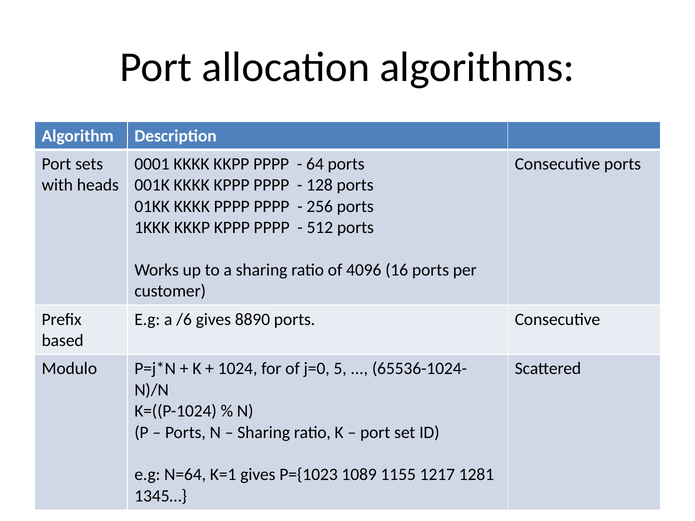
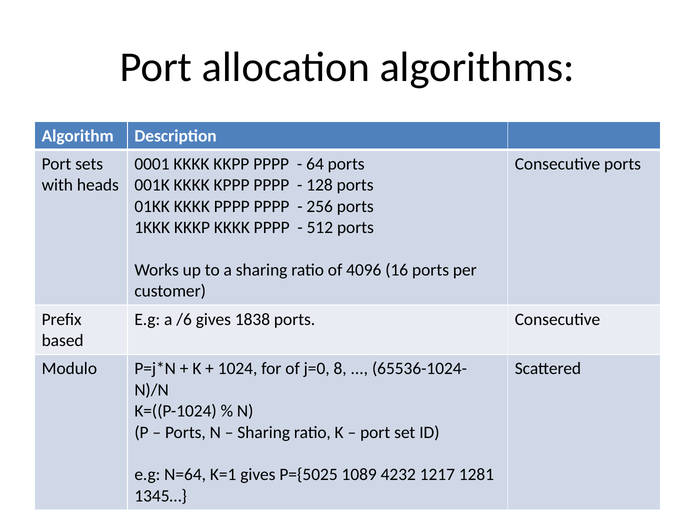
KKKP KPPP: KPPP -> KKKK (232, 228)
8890: 8890 -> 1838 (252, 320)
5: 5 -> 8 (340, 369)
P={1023: P={1023 -> P={5025 (309, 475)
1155: 1155 -> 4232 (398, 475)
